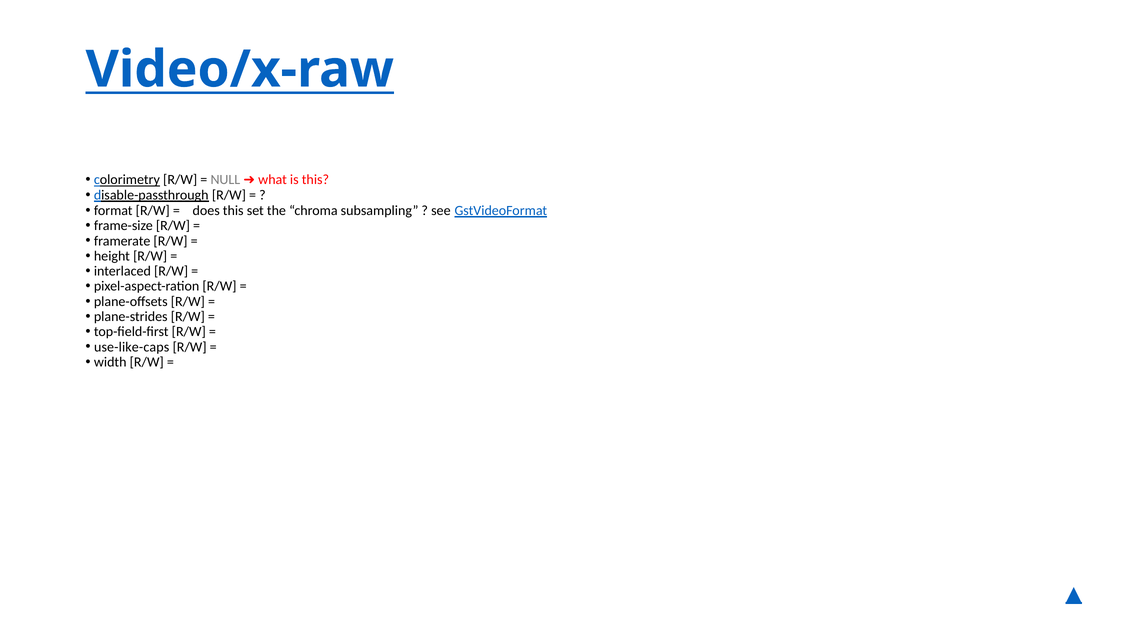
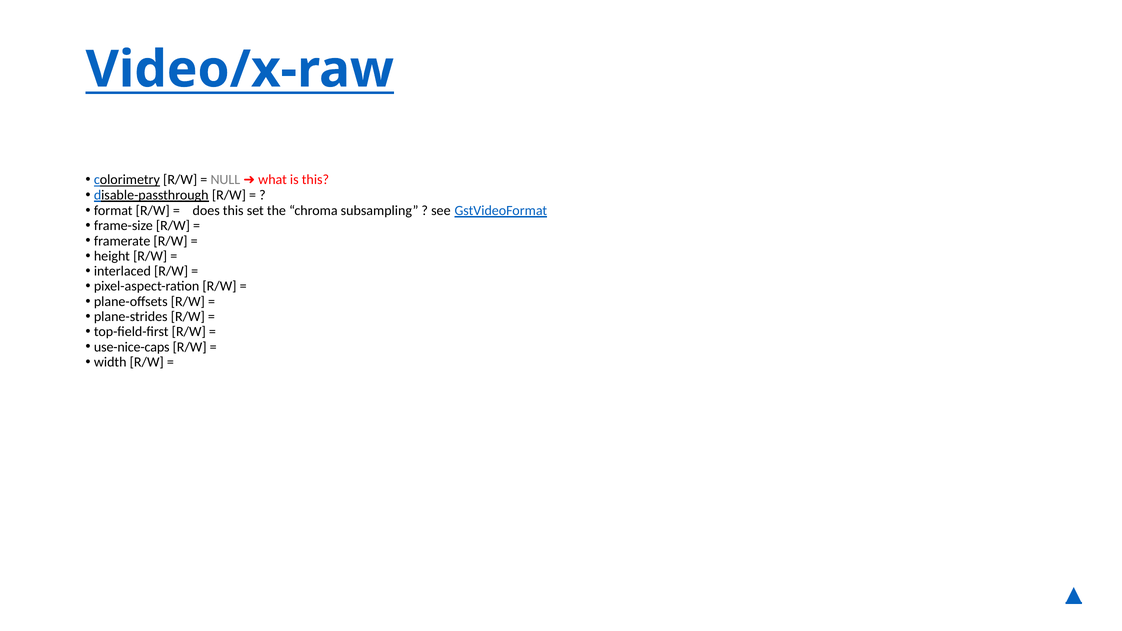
use-like-caps: use-like-caps -> use-nice-caps (132, 347)
